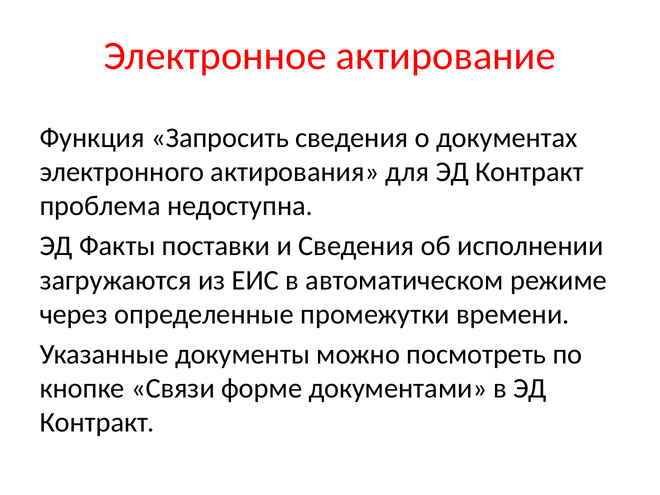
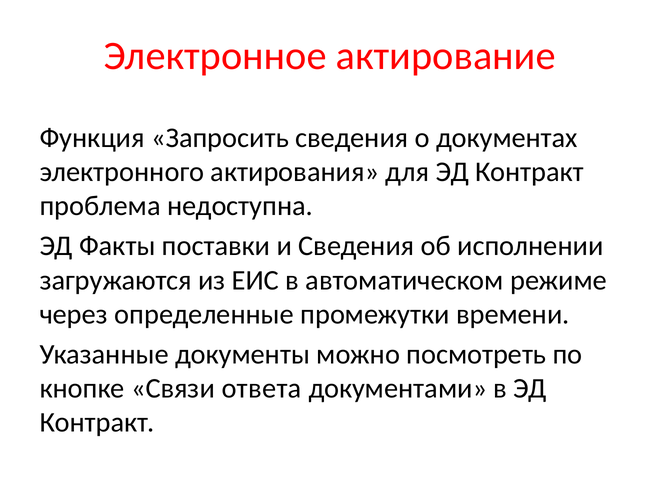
форме: форме -> ответа (262, 388)
